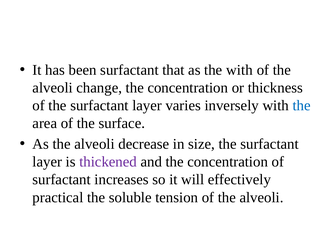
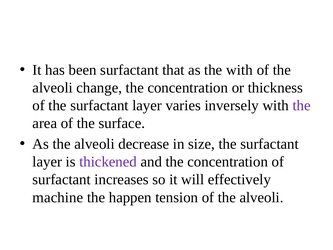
the colour: blue -> purple (302, 105)
practical: practical -> machine (58, 197)
soluble: soluble -> happen (130, 197)
